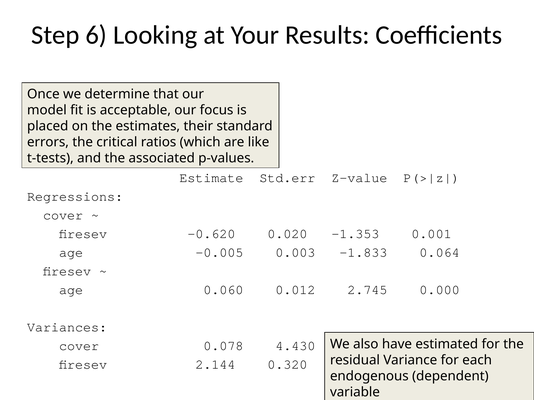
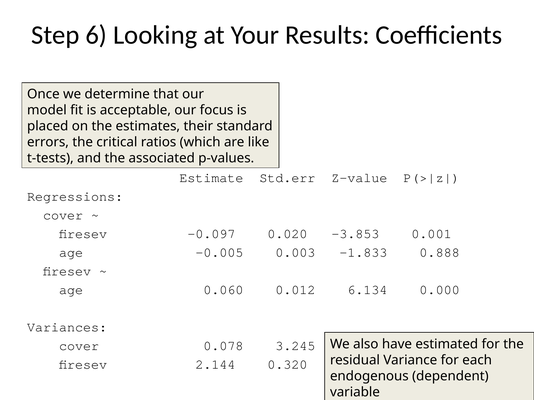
-0.620: -0.620 -> -0.097 (211, 234)
-1.353: -1.353 -> -3.853 (356, 234)
0.064: 0.064 -> 0.888 (440, 253)
2.745: 2.745 -> 6.134 (368, 290)
4.430: 4.430 -> 3.245 (295, 346)
